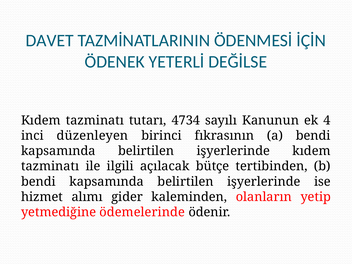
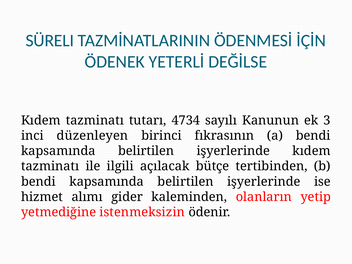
DAVET: DAVET -> SÜRELI (50, 41)
4: 4 -> 3 (327, 120)
ödemelerinde: ödemelerinde -> istenmeksizin (142, 212)
